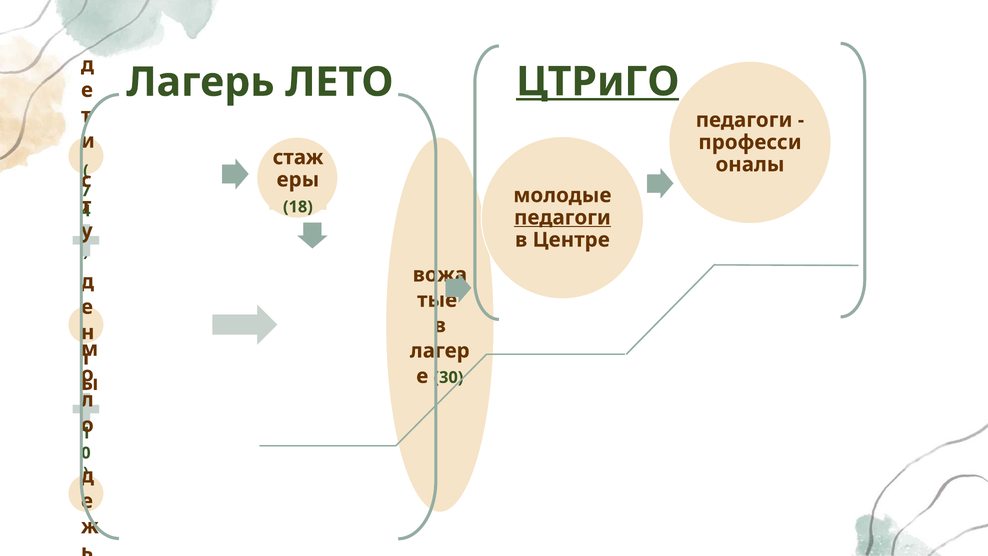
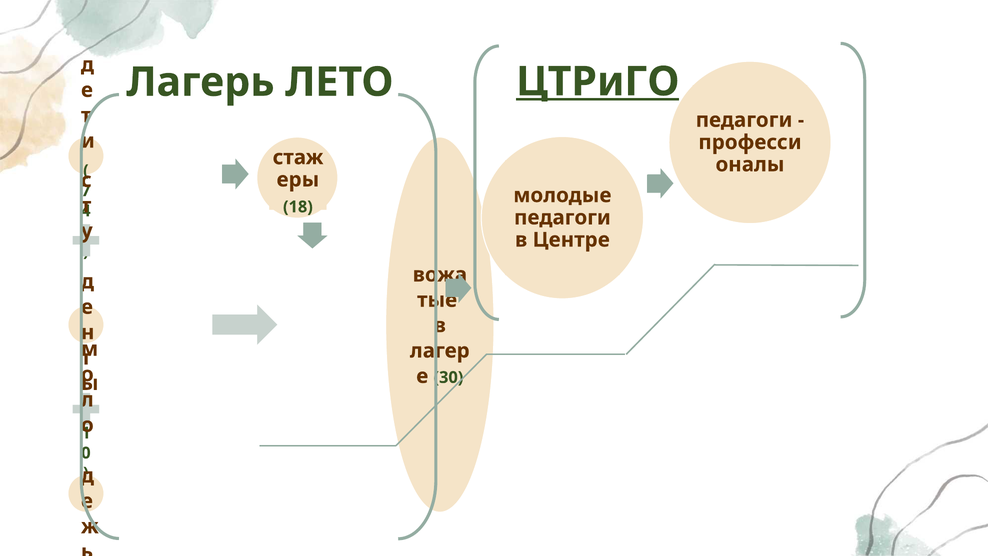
педагоги underline: present -> none (562, 217)
